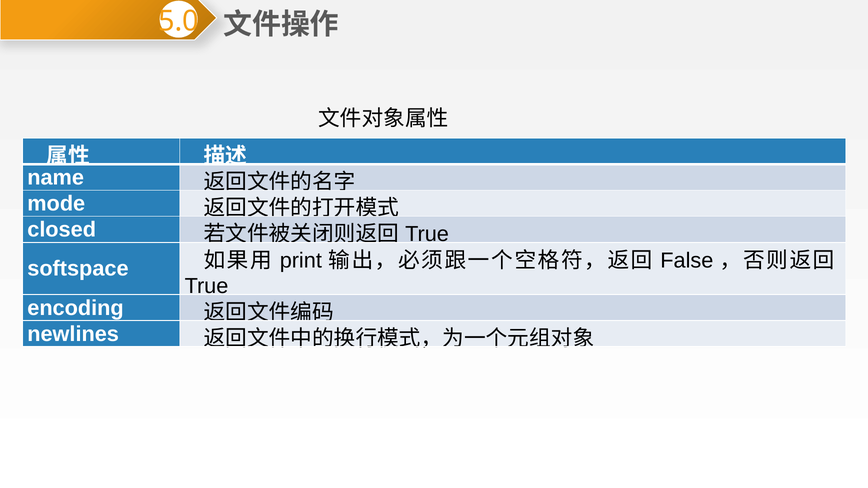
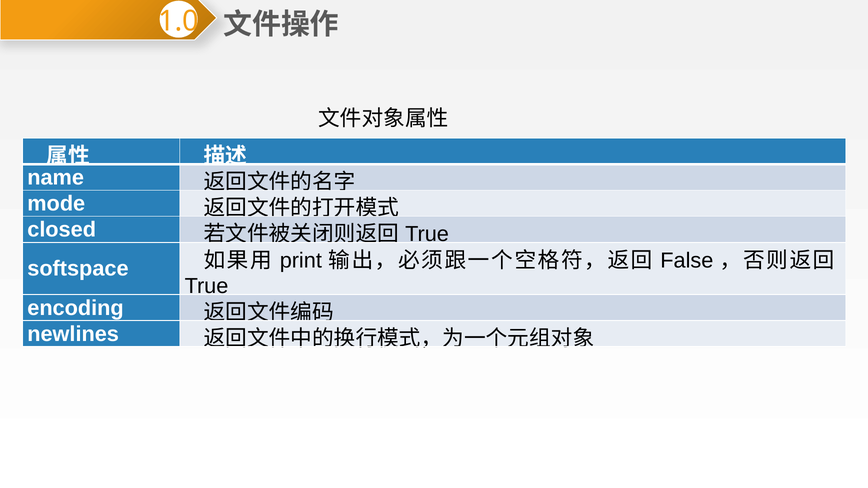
5.0: 5.0 -> 1.0 (179, 21)
